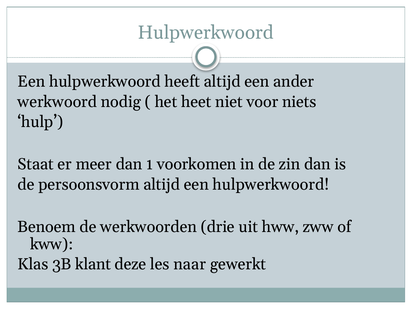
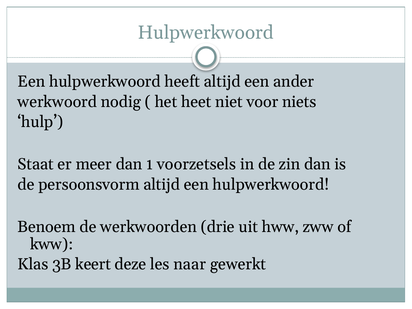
voorkomen: voorkomen -> voorzetsels (197, 164)
klant: klant -> keert (93, 264)
